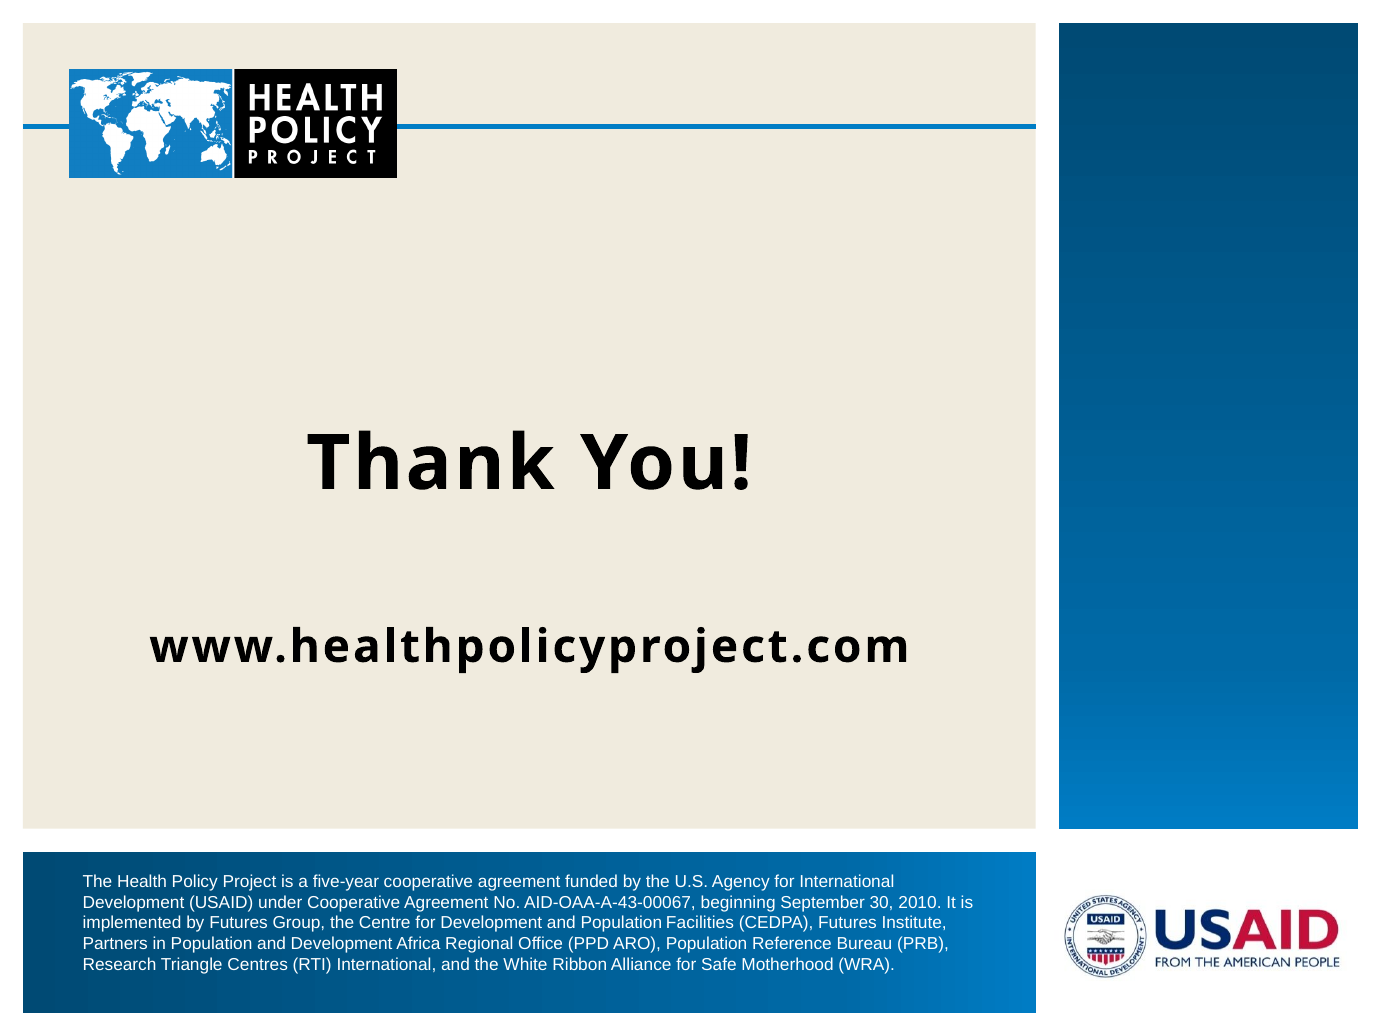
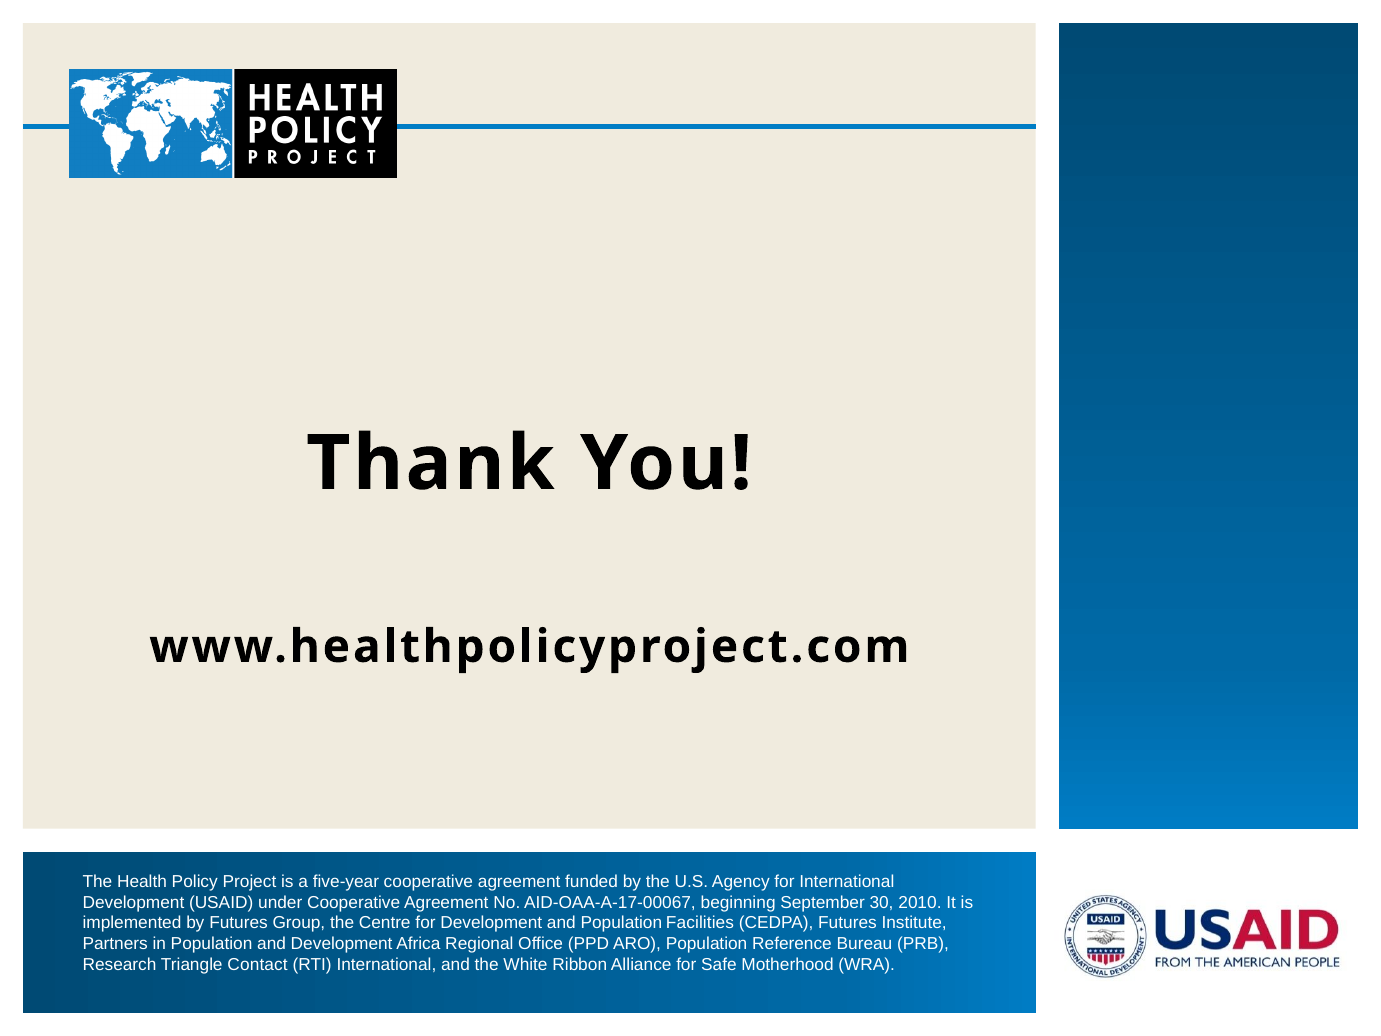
AID-OAA-A-43-00067: AID-OAA-A-43-00067 -> AID-OAA-A-17-00067 (610, 902)
Centres: Centres -> Contact (258, 965)
